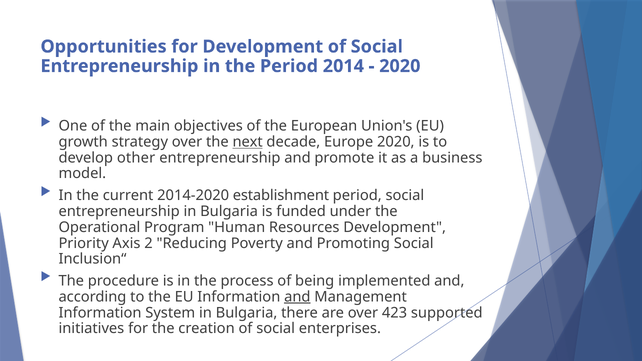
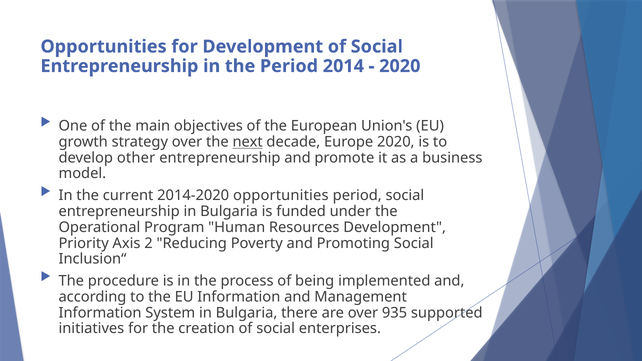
2014-2020 establishment: establishment -> opportunities (281, 196)
and underline: present -> none (297, 297)
423: 423 -> 935 (395, 313)
